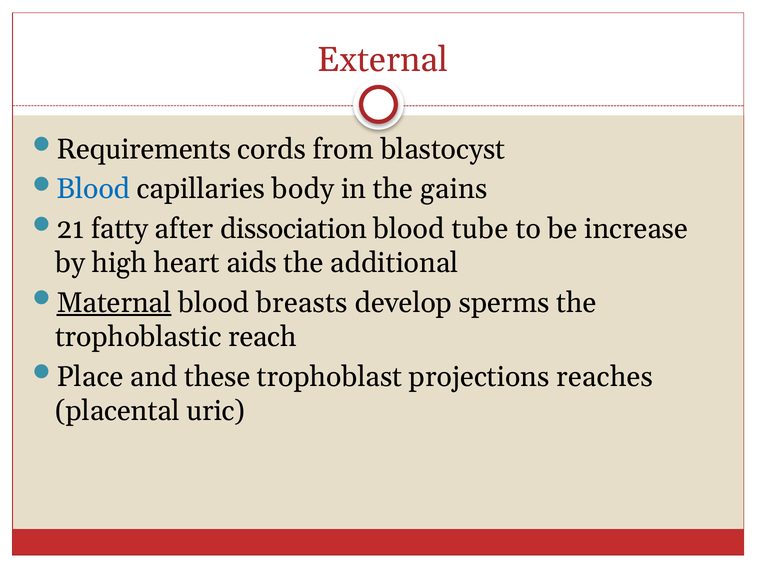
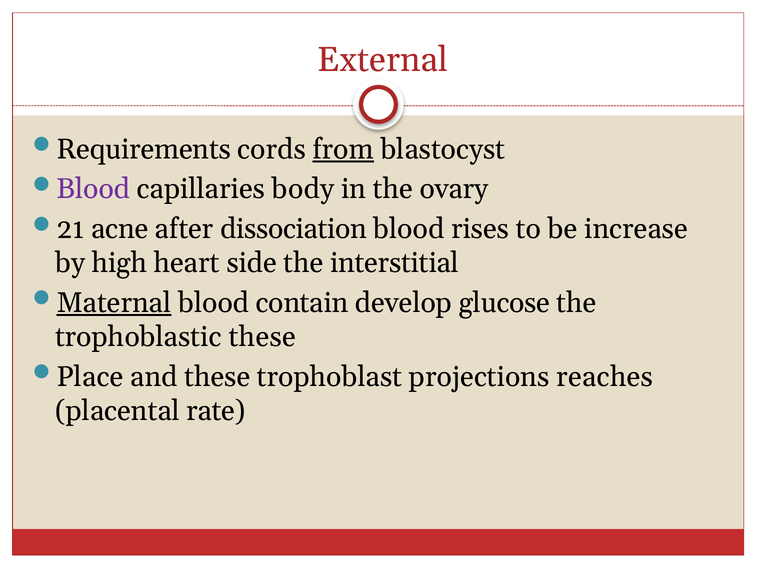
from underline: none -> present (343, 149)
Blood colour: blue -> purple (93, 189)
gains: gains -> ovary (454, 189)
fatty: fatty -> acne (120, 229)
tube: tube -> rises (480, 229)
aids: aids -> side (252, 263)
additional: additional -> interstitial (395, 263)
breasts: breasts -> contain (302, 303)
sperms: sperms -> glucose (504, 303)
trophoblastic reach: reach -> these (262, 337)
uric: uric -> rate (216, 411)
